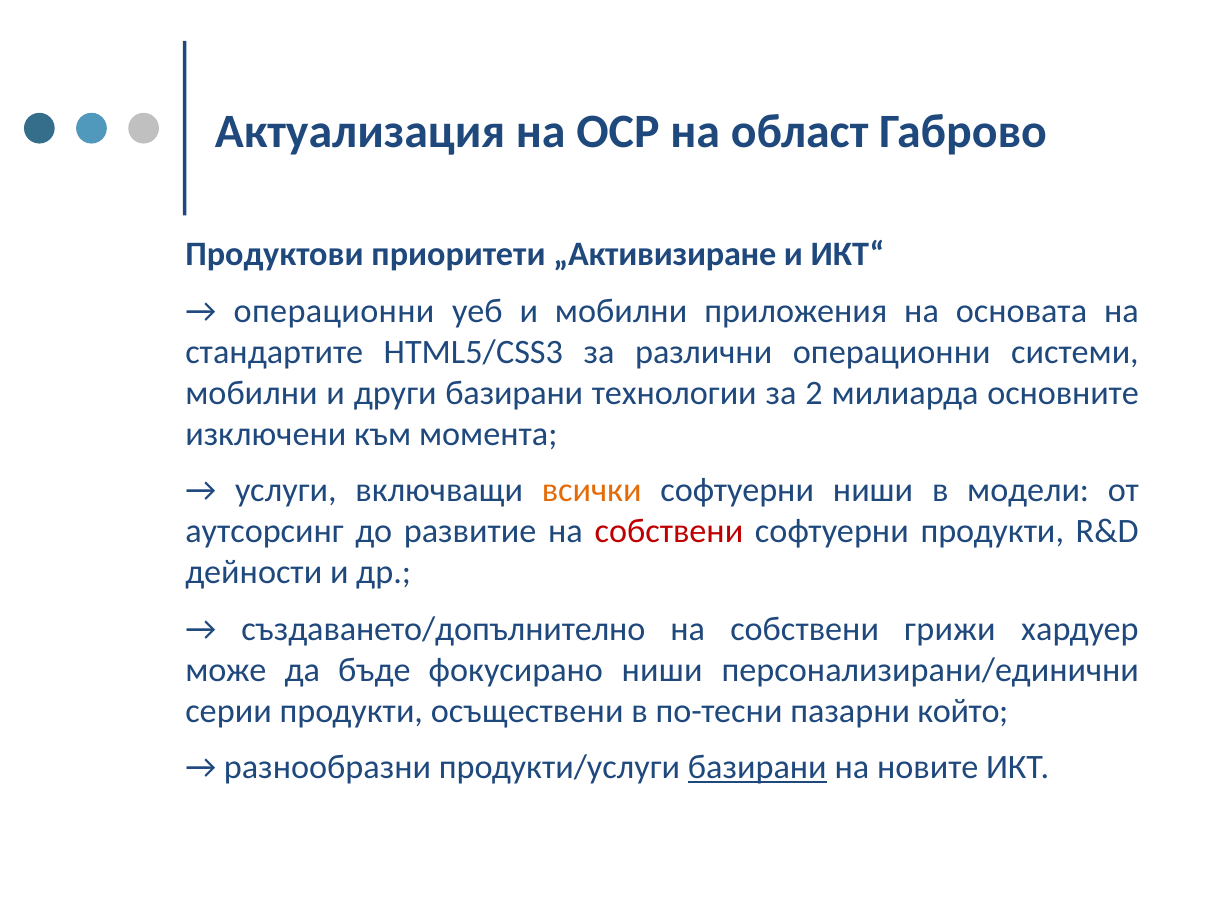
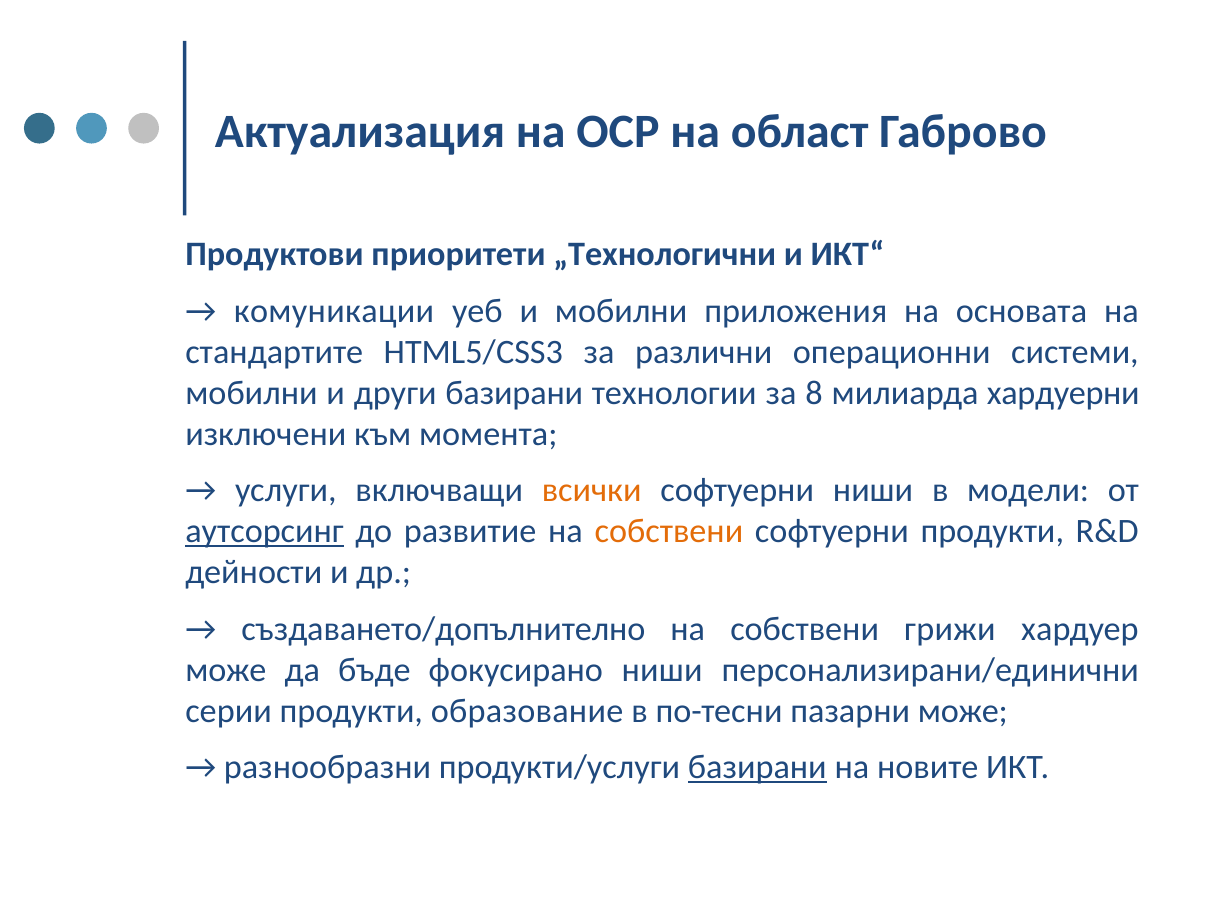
„Активизиране: „Активизиране -> „Технологични (665, 254)
операционни: операционни -> комуникации (334, 311)
2: 2 -> 8 (814, 393)
основните: основните -> хардуерни (1063, 393)
аутсорсинг underline: none -> present (265, 531)
собствени colour: red -> orange (669, 531)
осъществени: осъществени -> образование (527, 711)
пазарни който: който -> може (963, 711)
